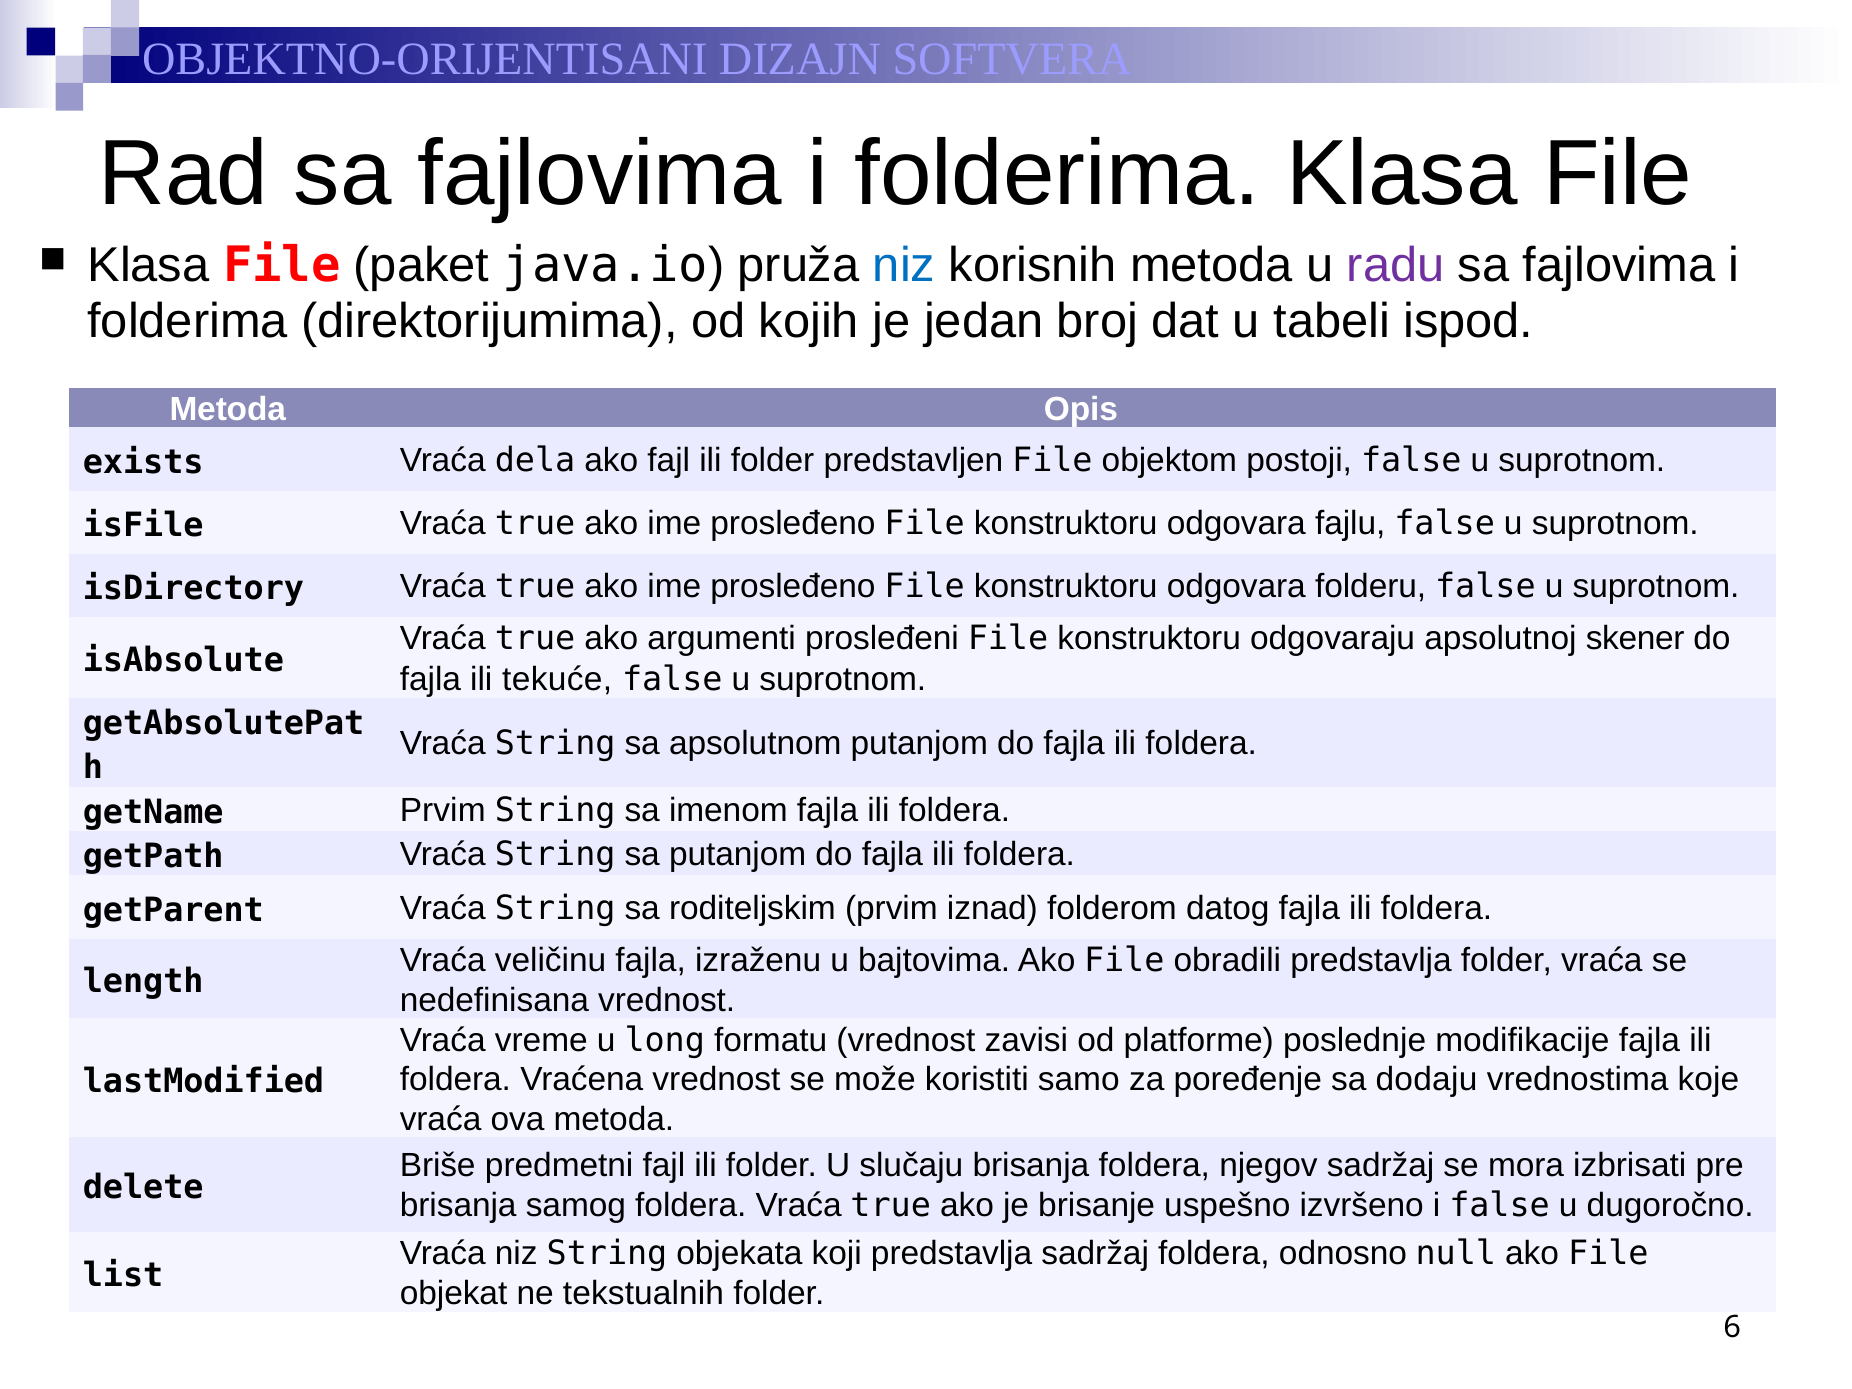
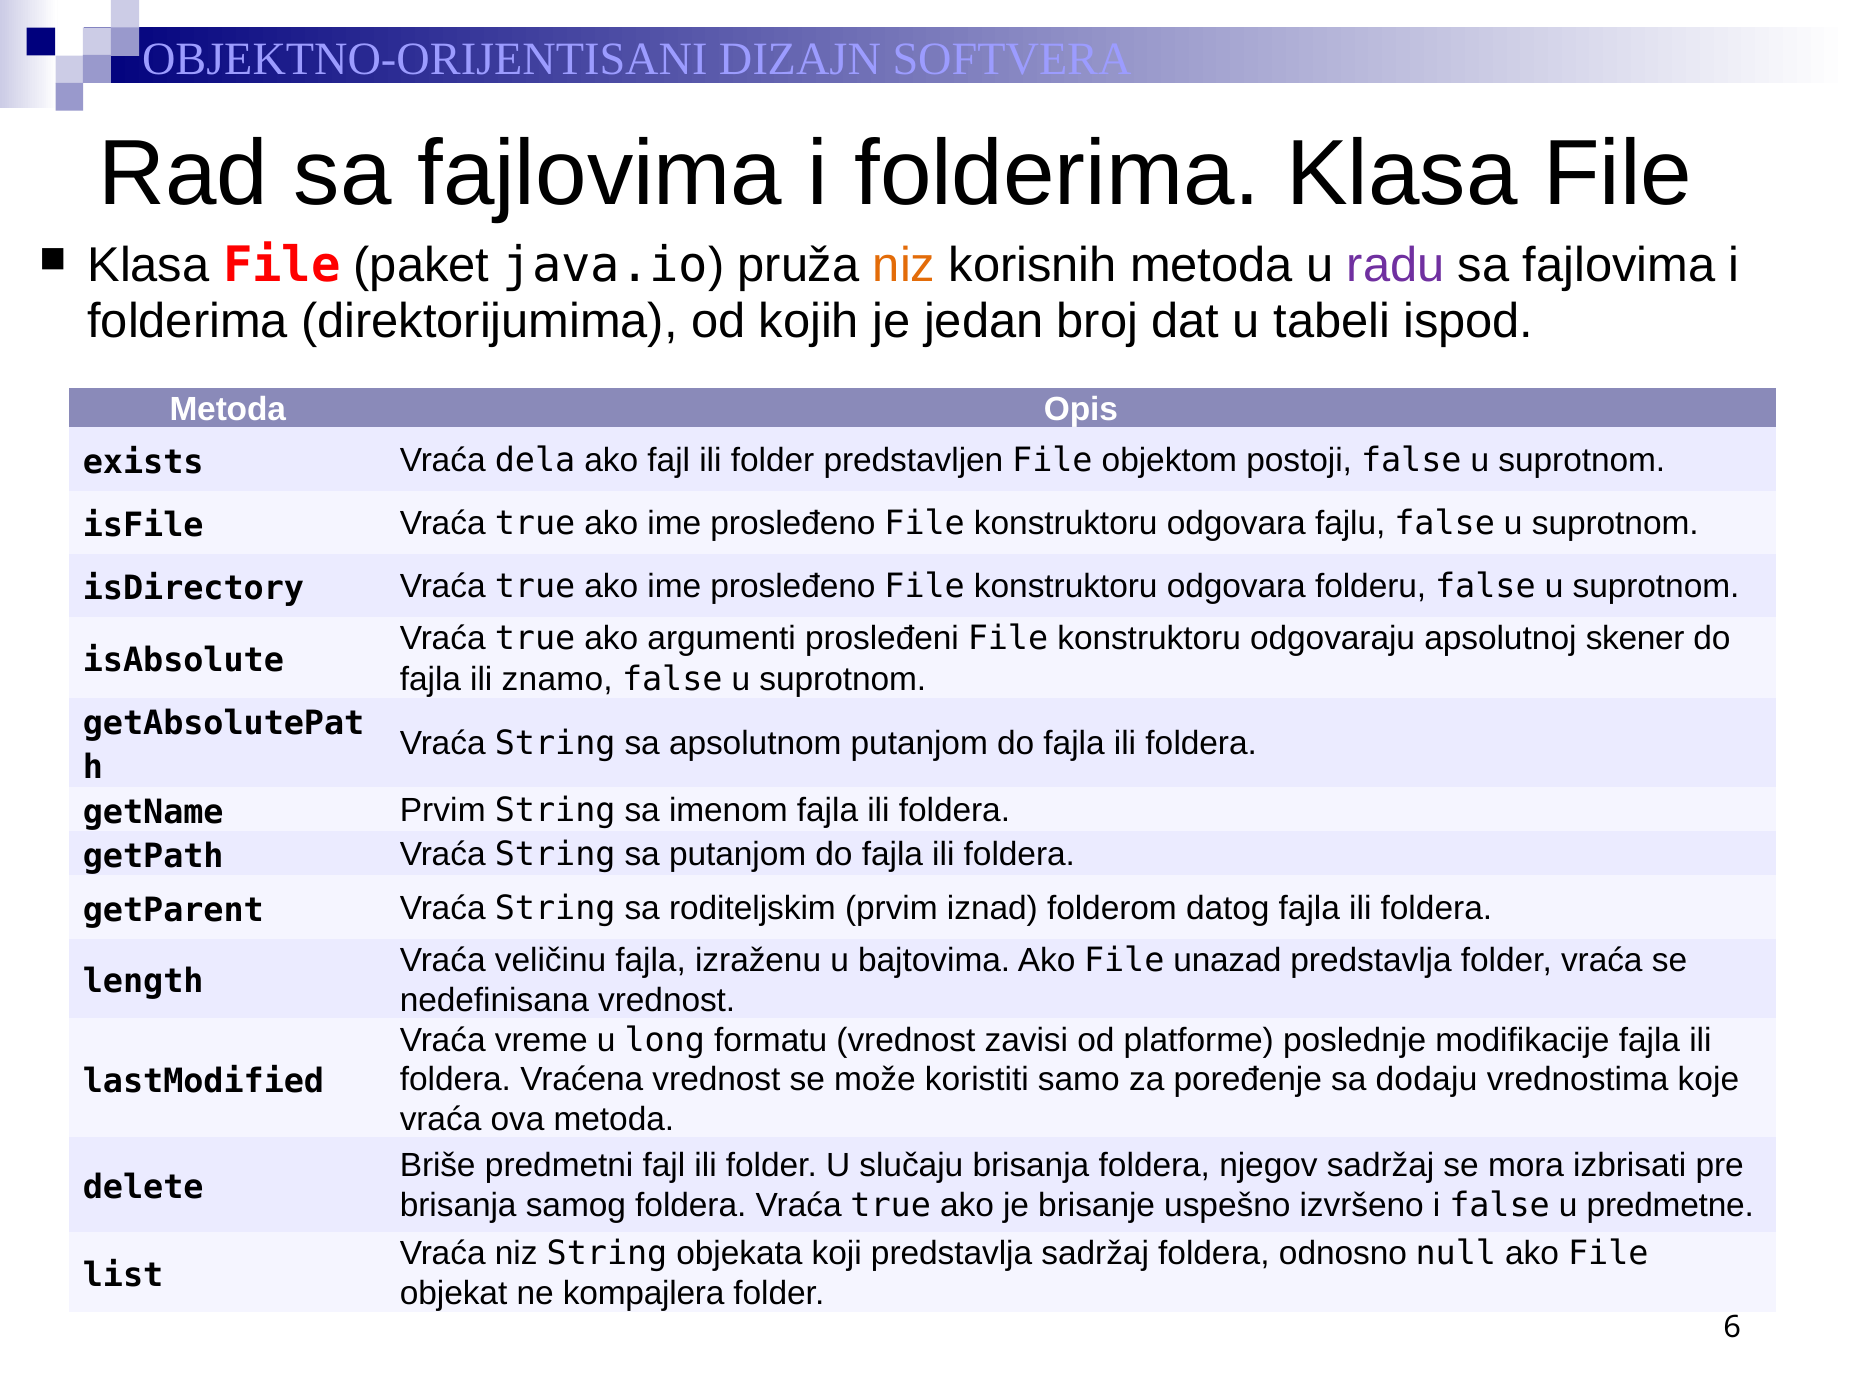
niz colour: blue -> orange (904, 265)
tekuće: tekuće -> znamo (557, 679)
obradili: obradili -> unazad (1228, 960)
dugoročno: dugoročno -> predmetne (1670, 1206)
tekstualnih: tekstualnih -> kompajlera (644, 1293)
